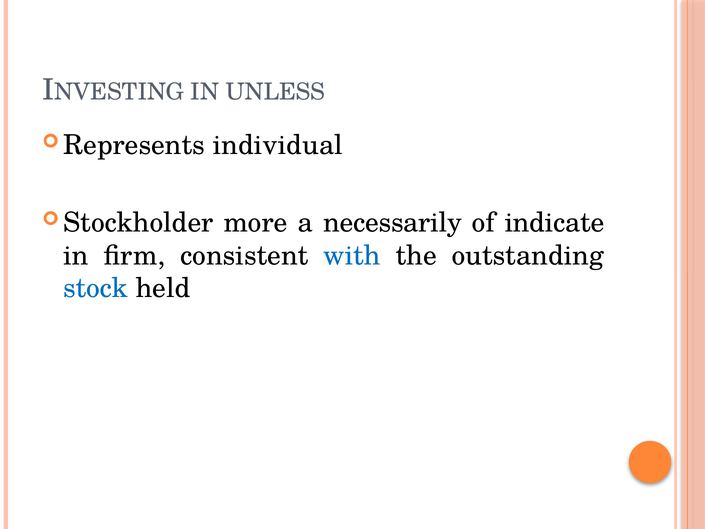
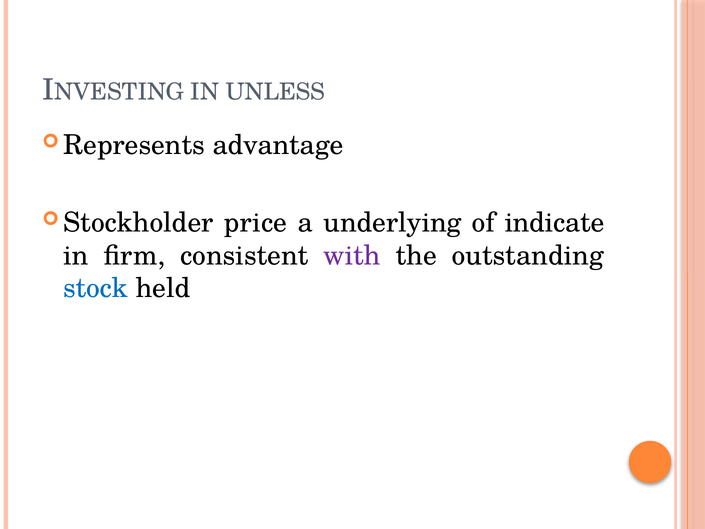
individual: individual -> advantage (278, 145)
more: more -> price (255, 223)
necessarily: necessarily -> underlying (392, 223)
with colour: blue -> purple (352, 255)
